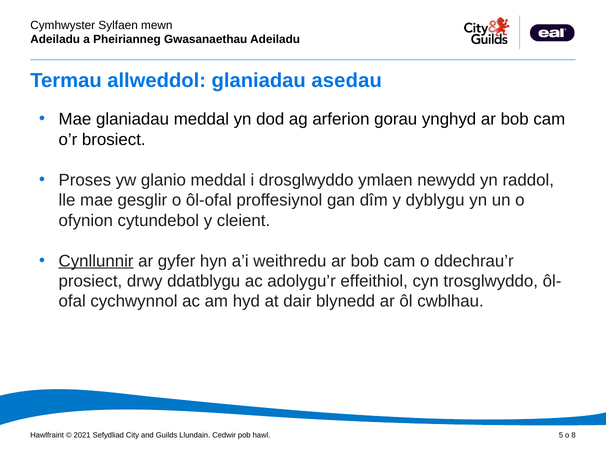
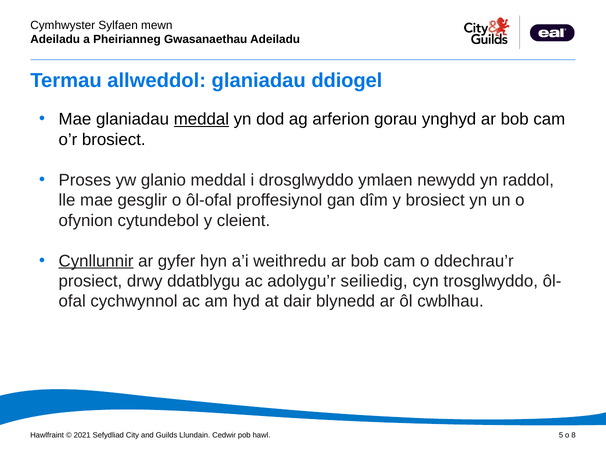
asedau: asedau -> ddiogel (347, 80)
meddal underline: none -> present (201, 119)
y dyblygu: dyblygu -> brosiect (435, 200)
effeithiol: effeithiol -> seiliedig (374, 281)
